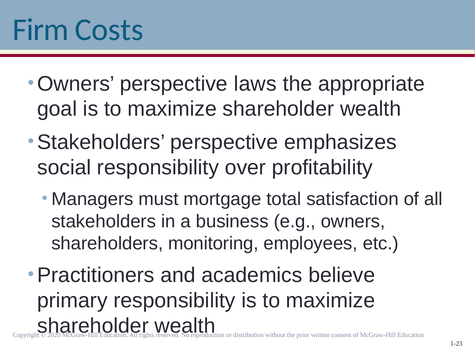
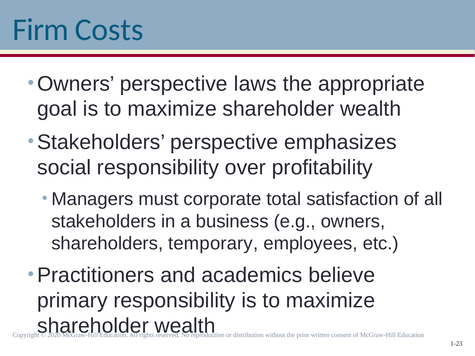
mortgage: mortgage -> corporate (222, 199)
monitoring: monitoring -> temporary (213, 244)
